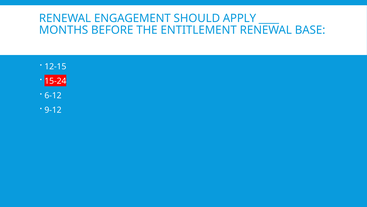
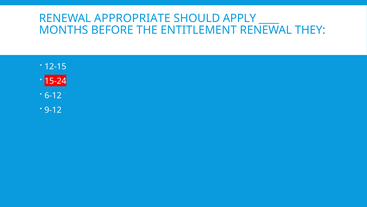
ENGAGEMENT: ENGAGEMENT -> APPROPRIATE (132, 18)
BASE: BASE -> THEY (310, 30)
